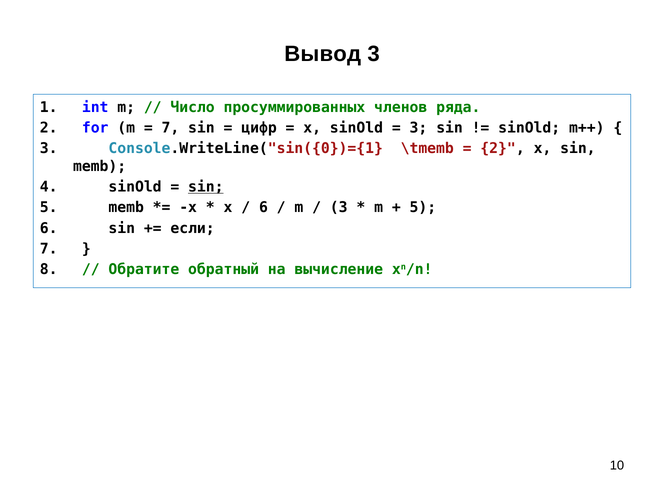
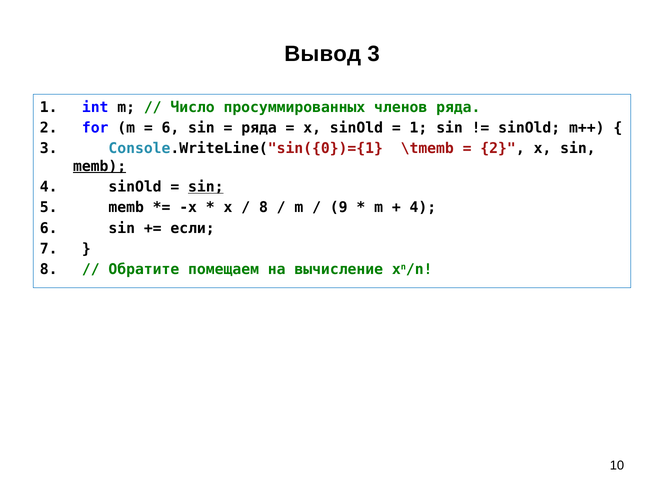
7: 7 -> 6 (170, 128)
цифр: цифр -> ряда (259, 128)
3: 3 -> 1 (418, 128)
memb underline: none -> present (100, 166)
6: 6 -> 8 (263, 208)
3: 3 -> 9 (339, 208)
5: 5 -> 4 (423, 208)
обратный: обратный -> помещаем (224, 270)
